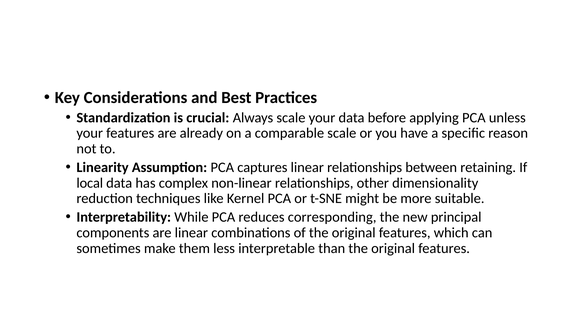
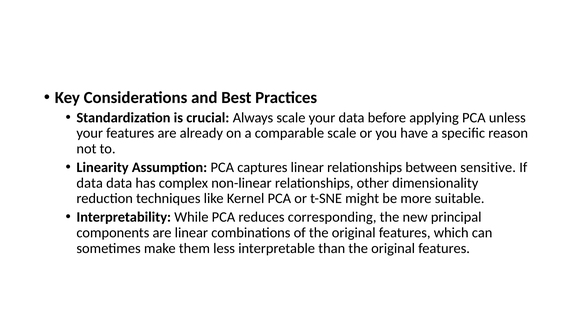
retaining: retaining -> sensitive (488, 167)
local: local -> data (90, 183)
